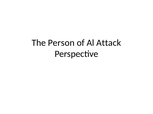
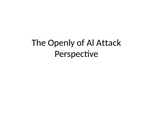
Person: Person -> Openly (61, 43)
